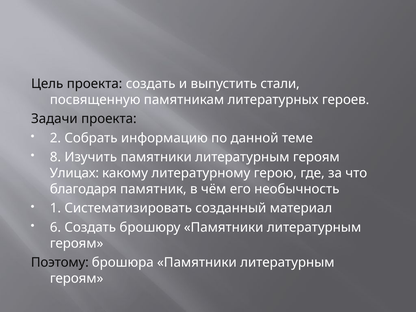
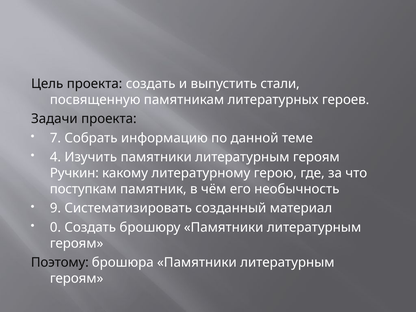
2: 2 -> 7 (55, 138)
8: 8 -> 4 (55, 157)
Улицах: Улицах -> Ручкин (74, 173)
благодаря: благодаря -> поступкам (83, 189)
1: 1 -> 9 (55, 208)
6: 6 -> 0 (55, 227)
